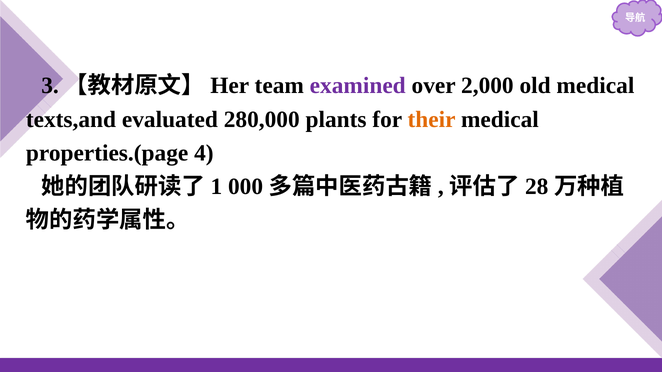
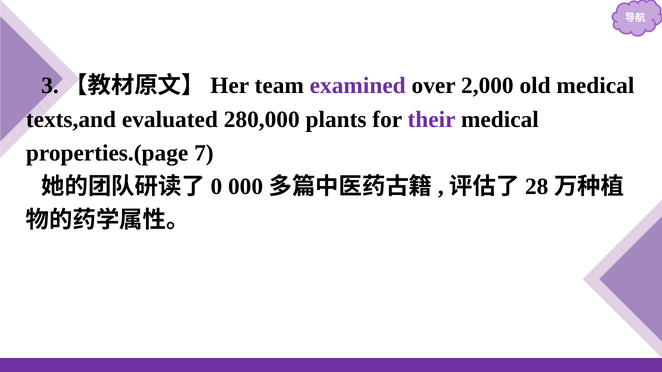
their colour: orange -> purple (432, 119)
4: 4 -> 7 (204, 153)
1: 1 -> 0 (216, 187)
